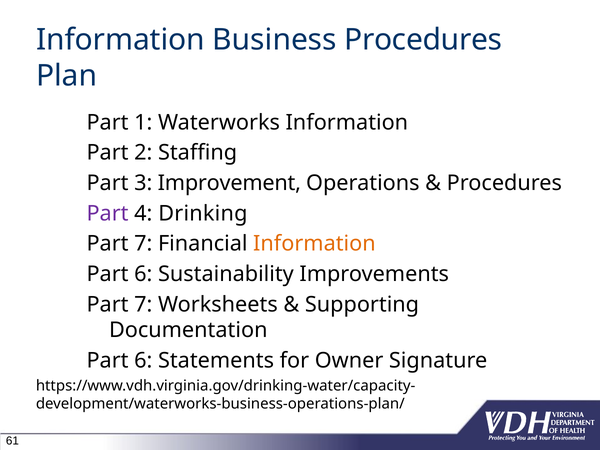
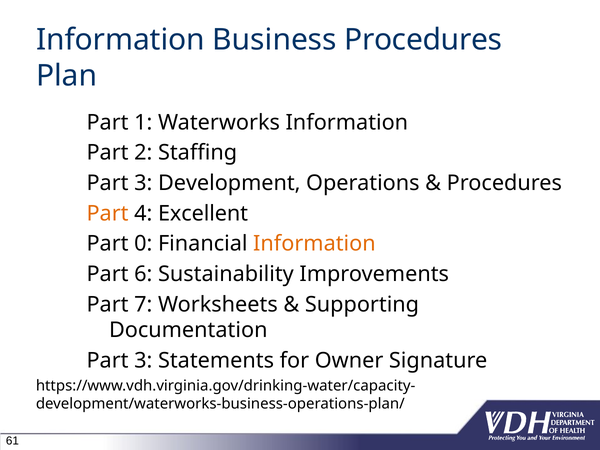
Improvement: Improvement -> Development (229, 183)
Part colour: purple -> orange (108, 213)
Drinking: Drinking -> Excellent (203, 213)
7: 7 -> 0 (143, 244)
6: 6 -> 3 (143, 361)
